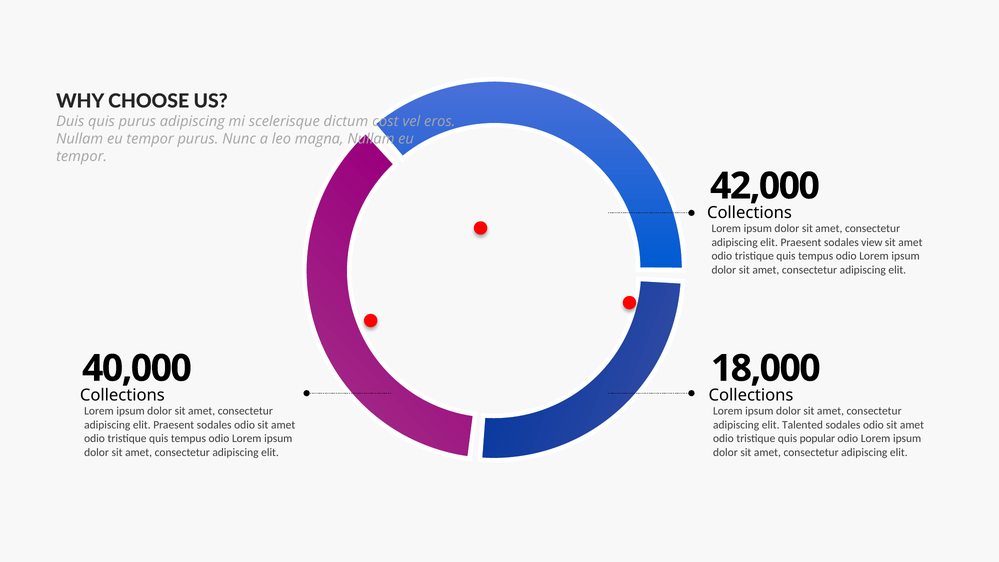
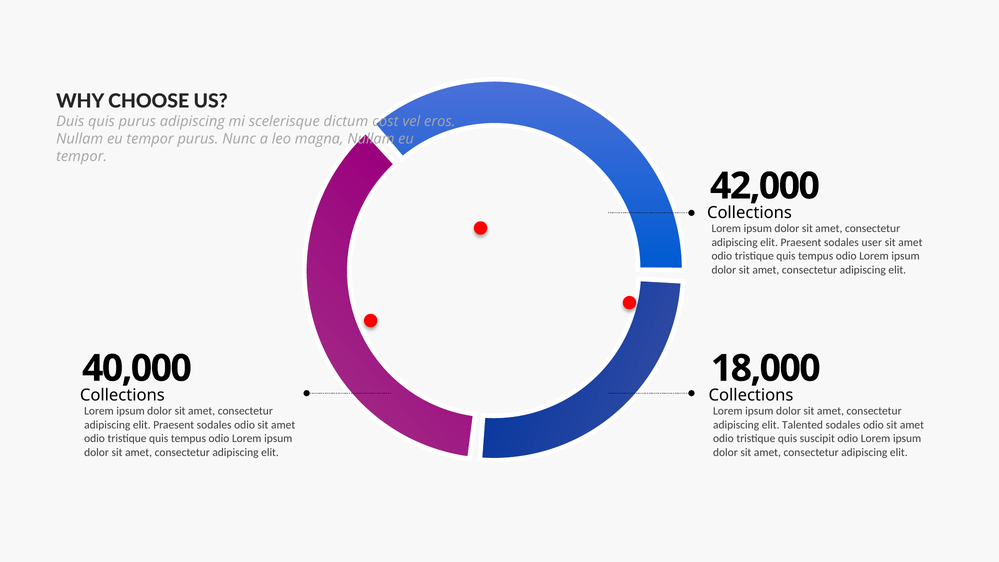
view: view -> user (872, 242)
popular: popular -> suscipit (817, 439)
